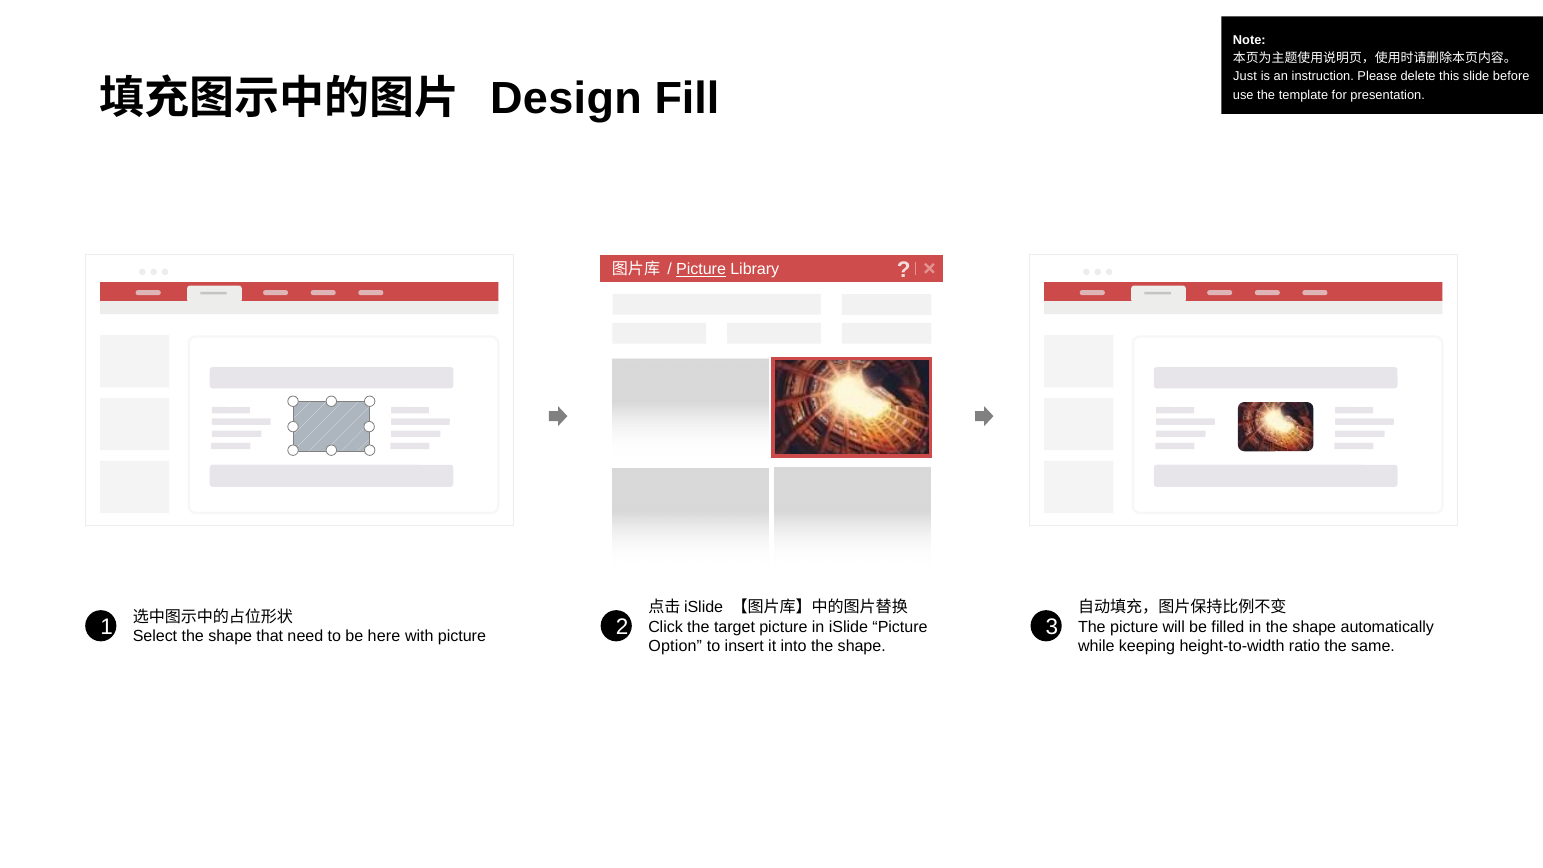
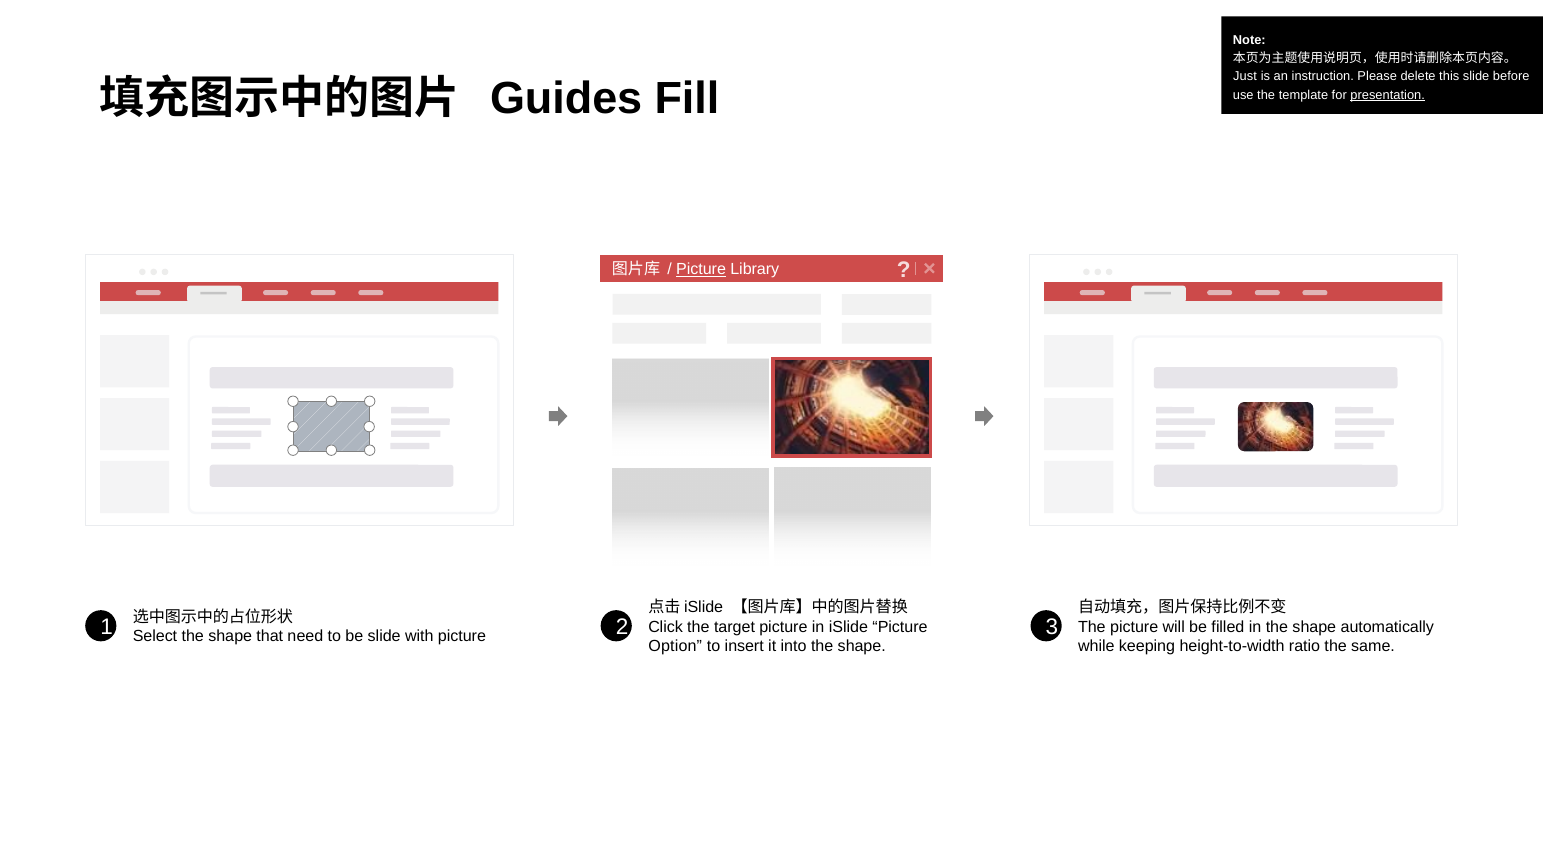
Design: Design -> Guides (566, 98)
presentation underline: none -> present (1388, 95)
be here: here -> slide (384, 637)
